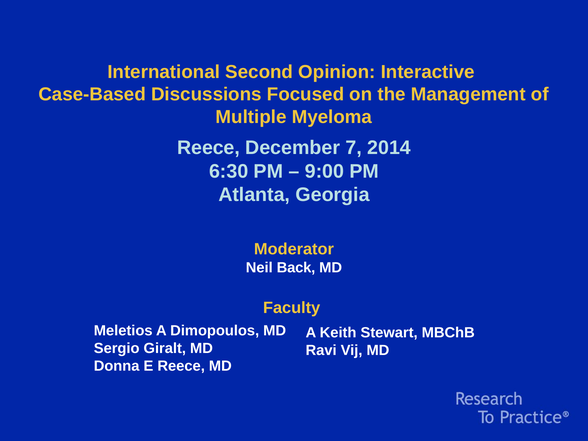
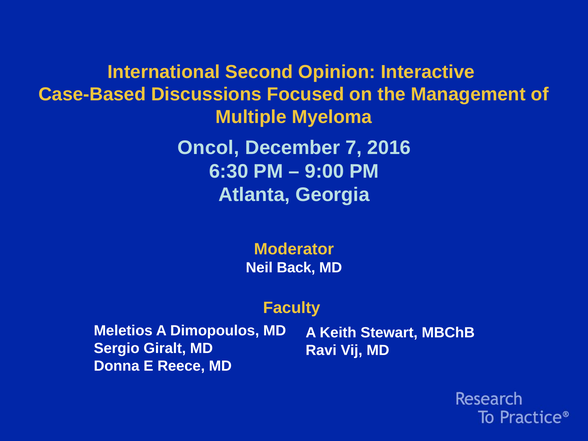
Reece: Reece -> Oncol (208, 148)
2014: 2014 -> 2016 (389, 148)
